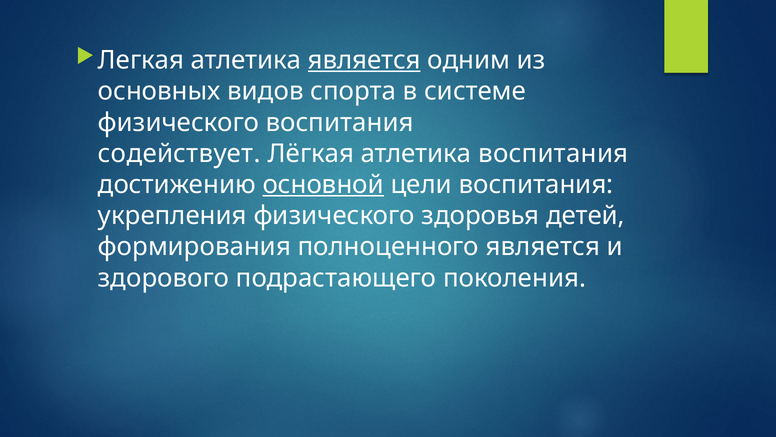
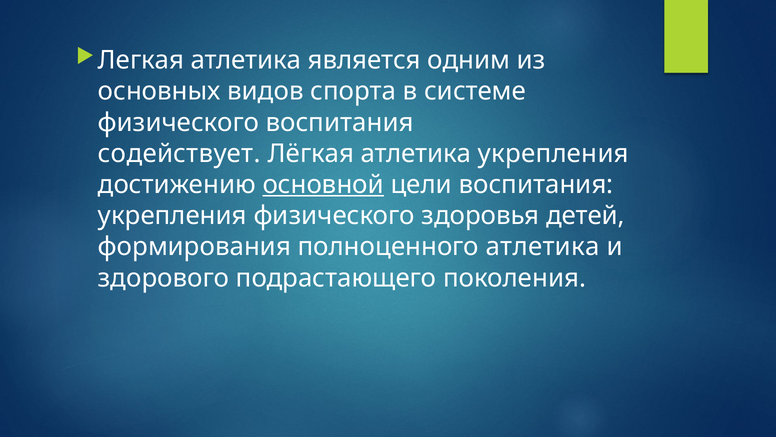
является underline: present -> none (364, 60)
атлетика воспитания: воспитания -> укрепления (553, 153)
полноценного является: является -> атлетика (543, 247)
